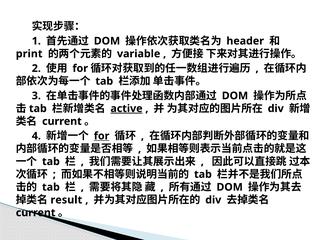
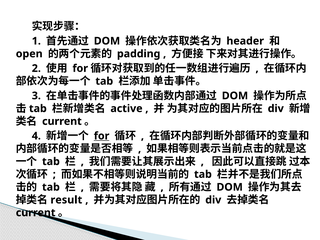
print: print -> open (29, 54)
variable: variable -> padding (139, 54)
active underline: present -> none (126, 109)
